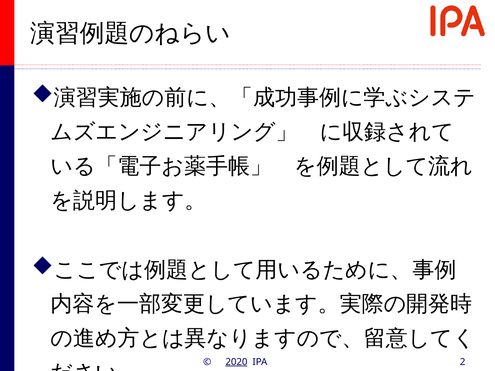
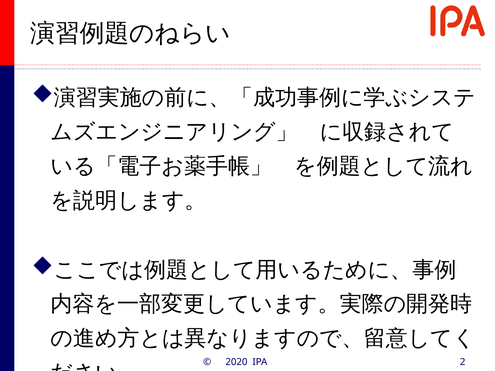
2020 underline: present -> none (236, 362)
